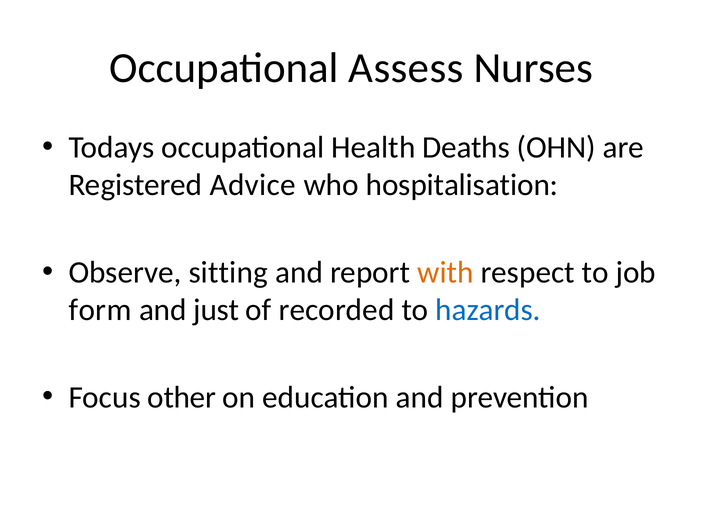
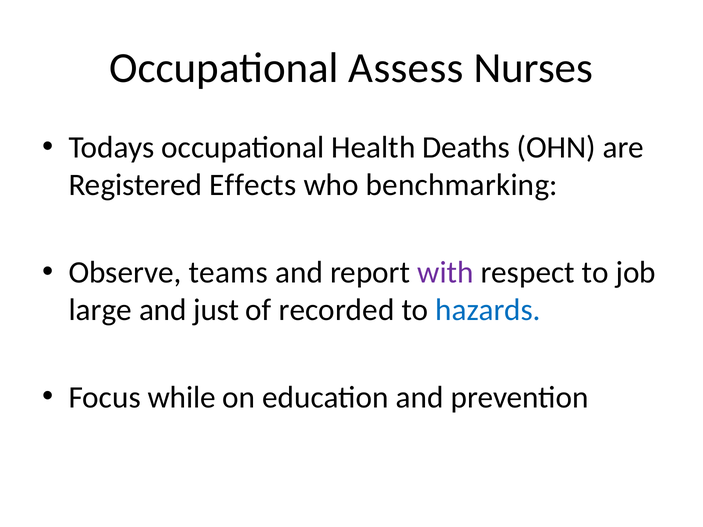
Advice: Advice -> Effects (253, 185)
hospitalisation: hospitalisation -> benchmarking (462, 185)
sitting: sitting -> teams (228, 272)
with colour: orange -> purple (446, 272)
form: form -> large (100, 310)
other: other -> while (182, 398)
